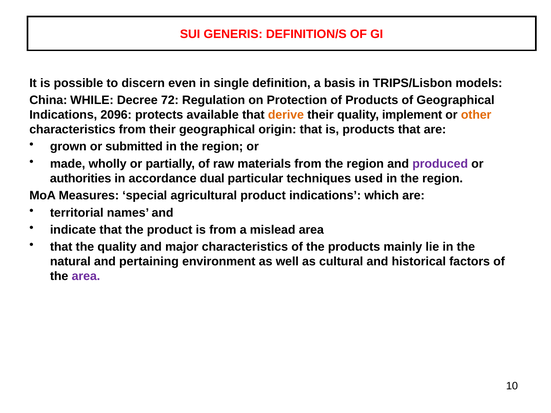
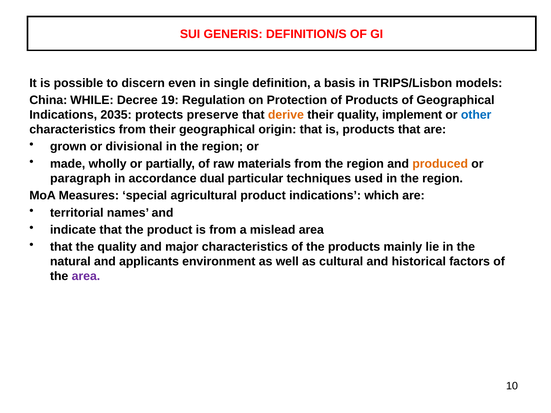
72: 72 -> 19 (170, 100)
2096: 2096 -> 2035 (116, 115)
available: available -> preserve (213, 115)
other colour: orange -> blue (476, 115)
submitted: submitted -> divisional (134, 147)
produced colour: purple -> orange (440, 164)
authorities: authorities -> paragraph (80, 179)
pertaining: pertaining -> applicants (149, 262)
